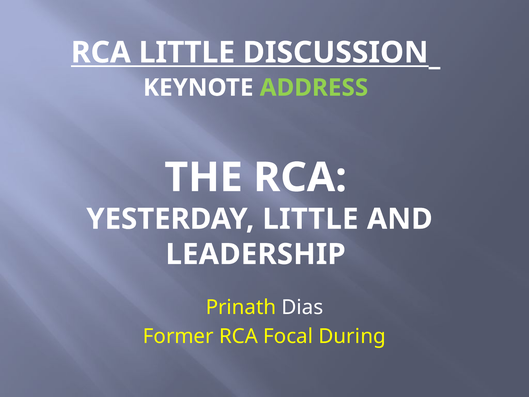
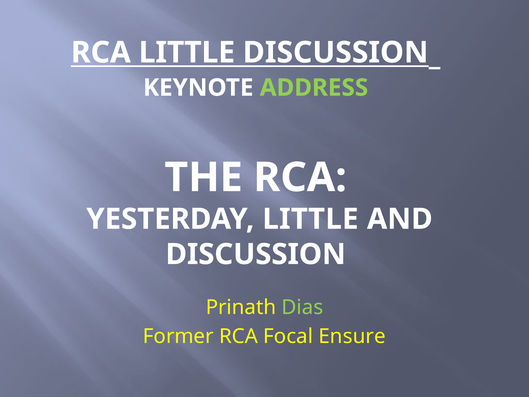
LEADERSHIP: LEADERSHIP -> DISCUSSION (256, 254)
Dias colour: white -> light green (302, 307)
During: During -> Ensure (352, 336)
